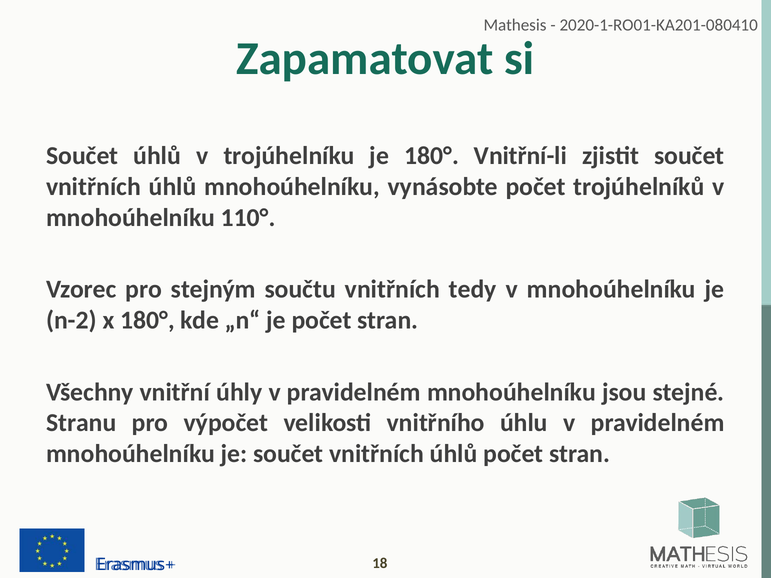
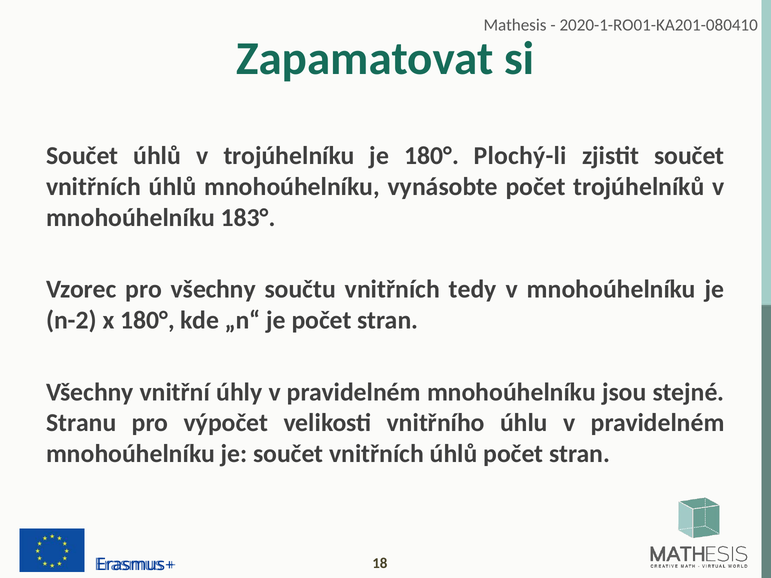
Vnitřní-li: Vnitřní-li -> Plochý-li (520, 156)
110°: 110° -> 183° (248, 218)
pro stejným: stejným -> všechny (213, 290)
